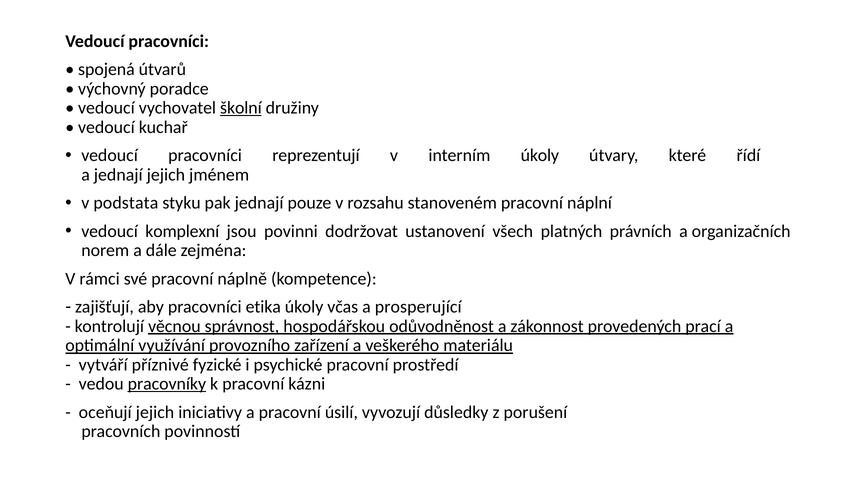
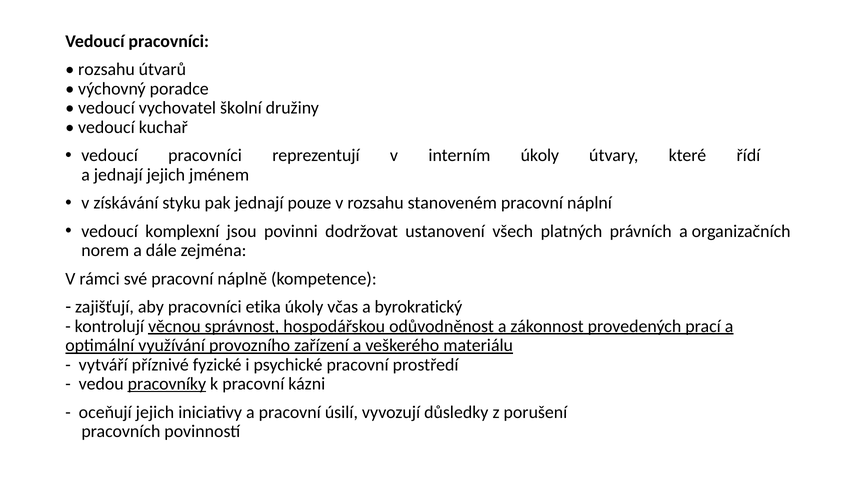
spojená: spojená -> rozsahu (106, 69)
školní underline: present -> none (241, 108)
podstata: podstata -> získávání (126, 203)
prosperující: prosperující -> byrokratický (418, 307)
